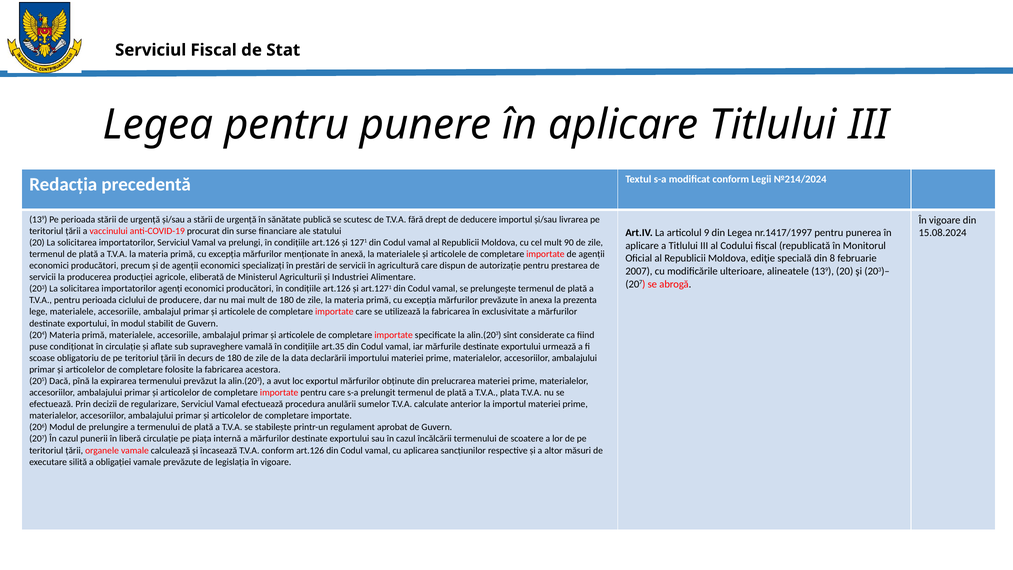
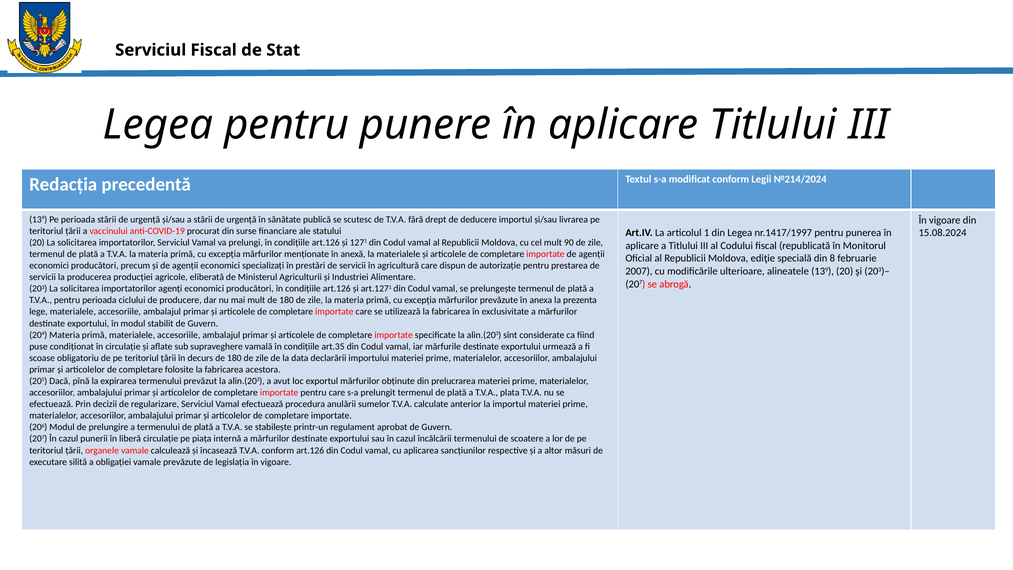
9: 9 -> 1 (707, 233)
